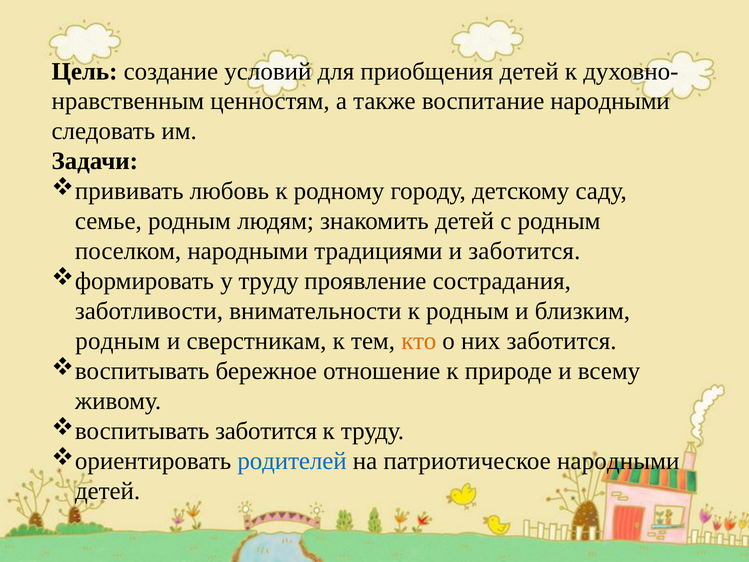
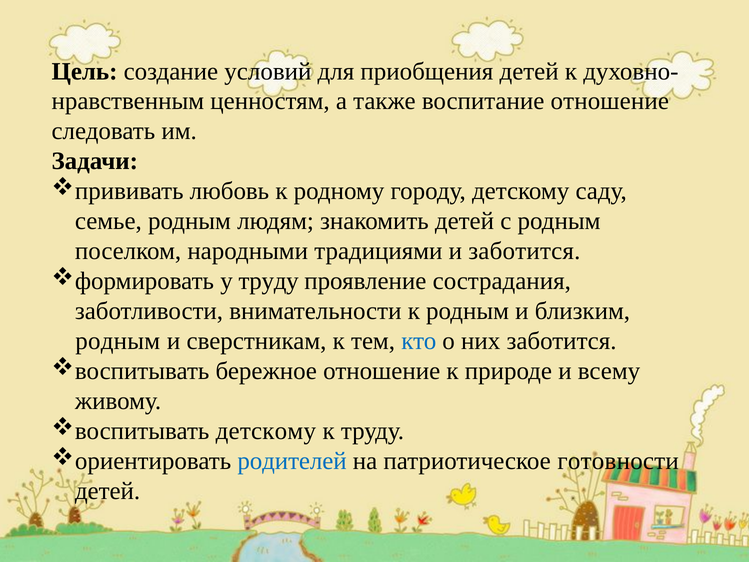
воспитание народными: народными -> отношение (610, 101)
кто colour: orange -> blue (419, 341)
заботится: заботится -> детскому (266, 431)
патриотическое народными: народными -> готовности (618, 461)
